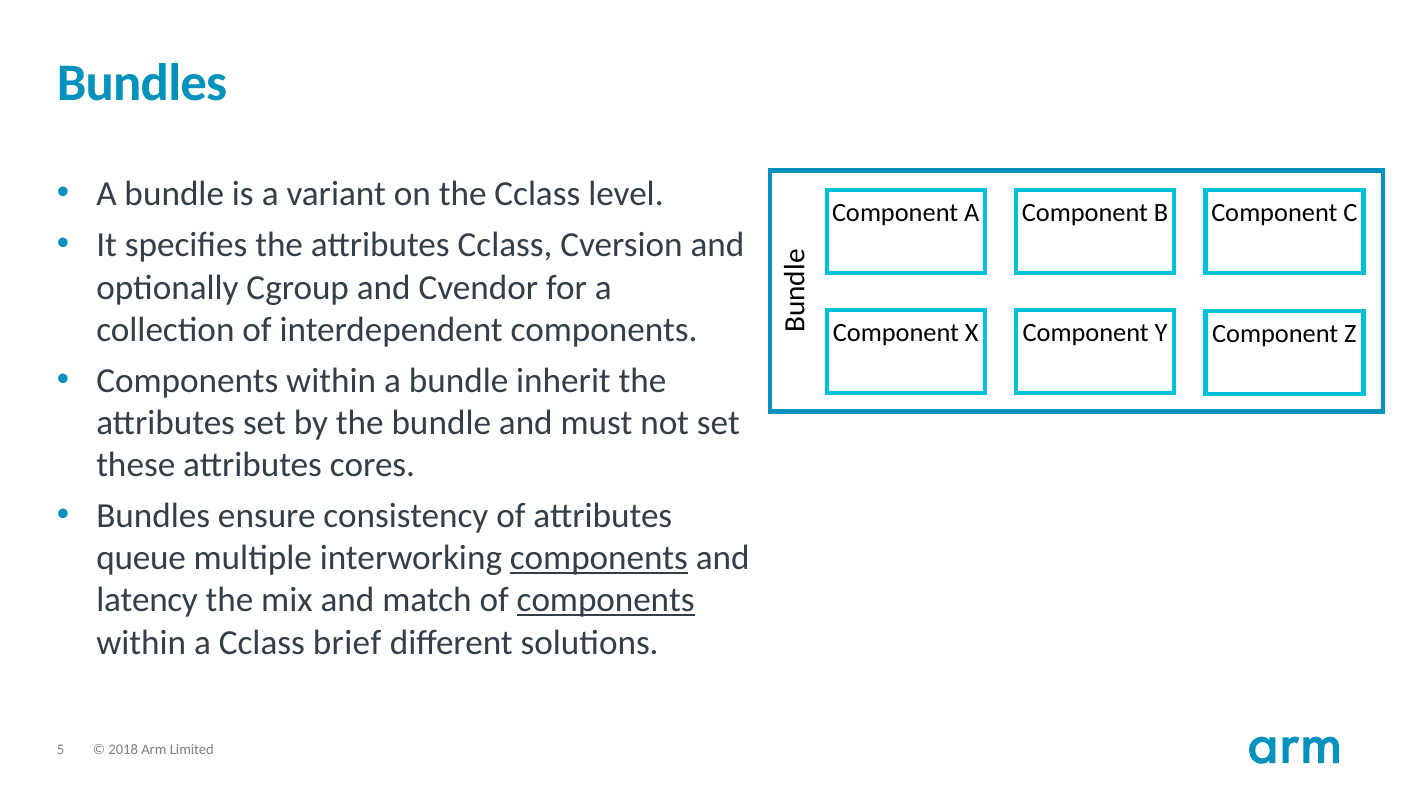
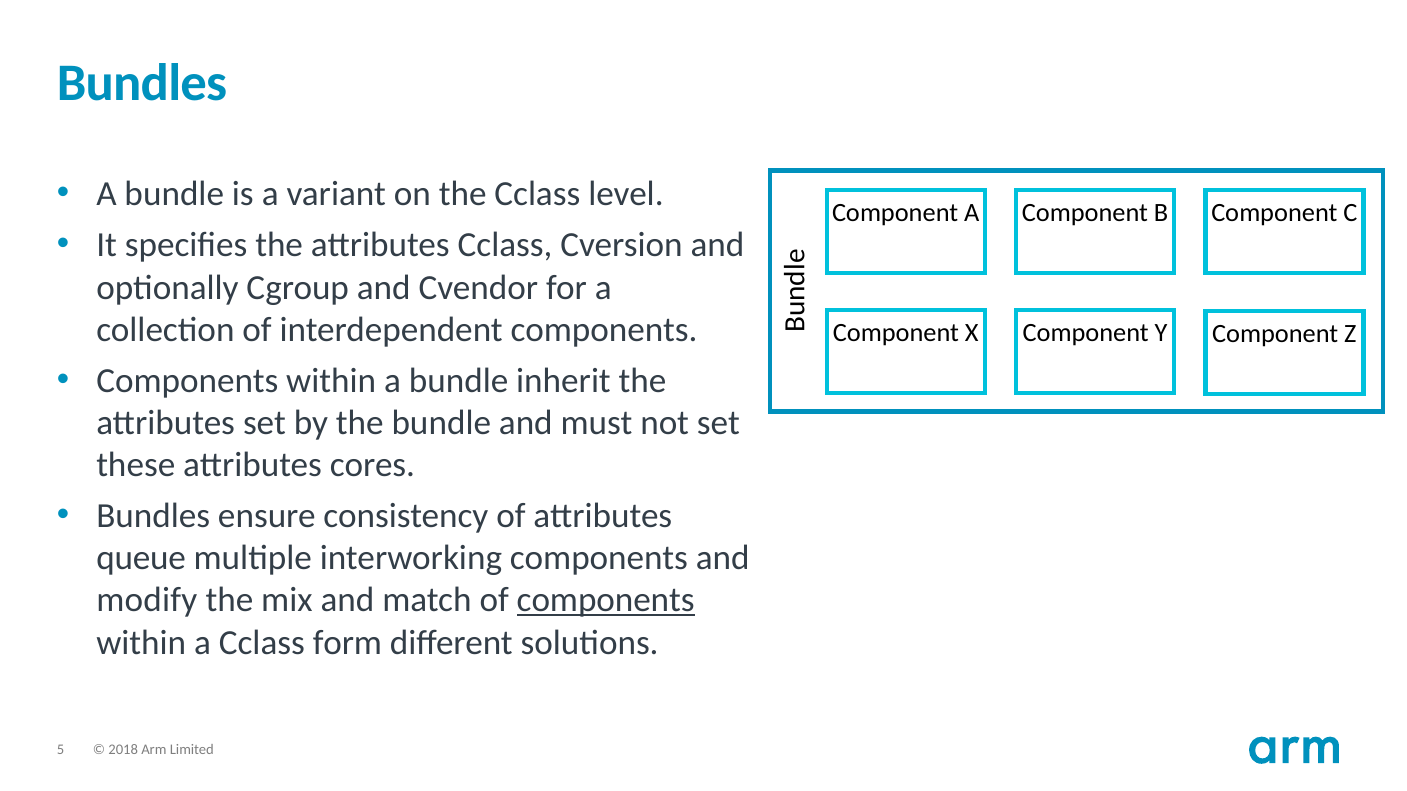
components underline: present -> none (599, 558)
latency: latency -> modify (147, 601)
brief: brief -> form (347, 643)
